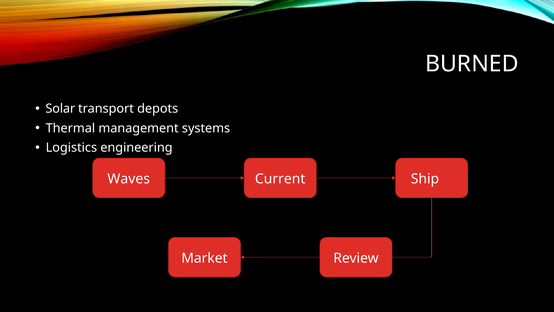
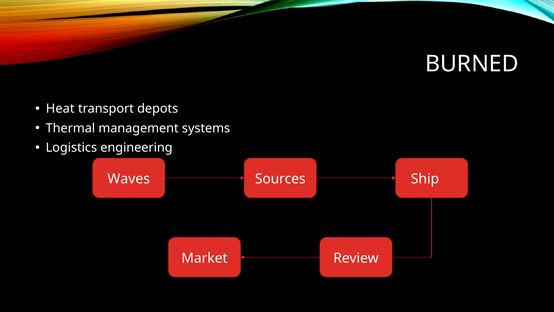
Solar: Solar -> Heat (60, 109)
Current: Current -> Sources (280, 179)
